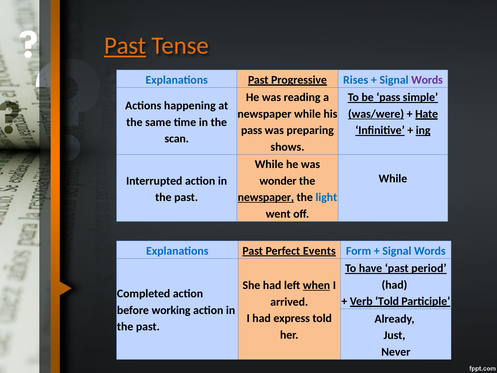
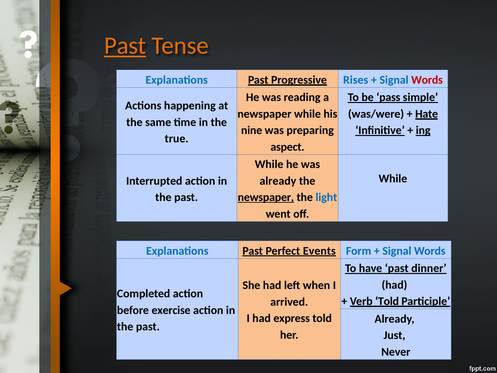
Words colour: purple -> red (427, 80)
was/were underline: present -> none (376, 114)
pass: pass -> nine (252, 130)
scan: scan -> true (177, 139)
shows: shows -> aspect (288, 147)
wonder: wonder -> already (278, 181)
period: period -> dinner (429, 268)
when underline: present -> none (317, 285)
working: working -> exercise (171, 310)
